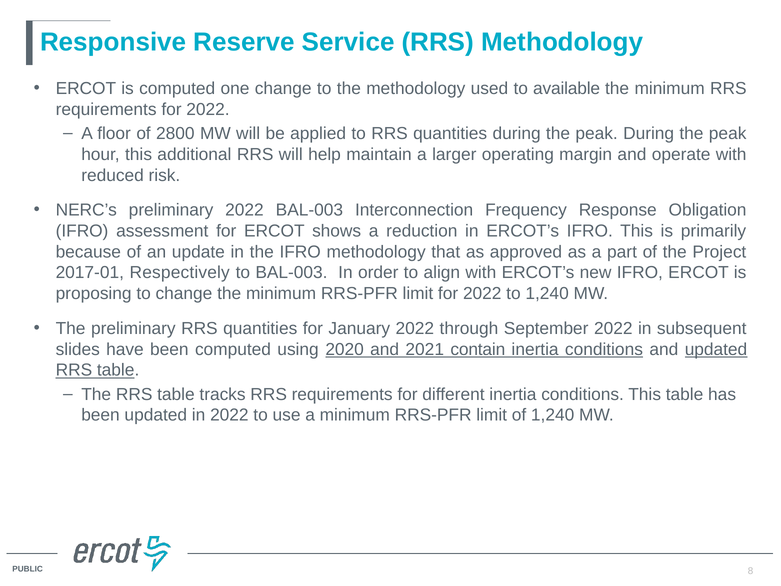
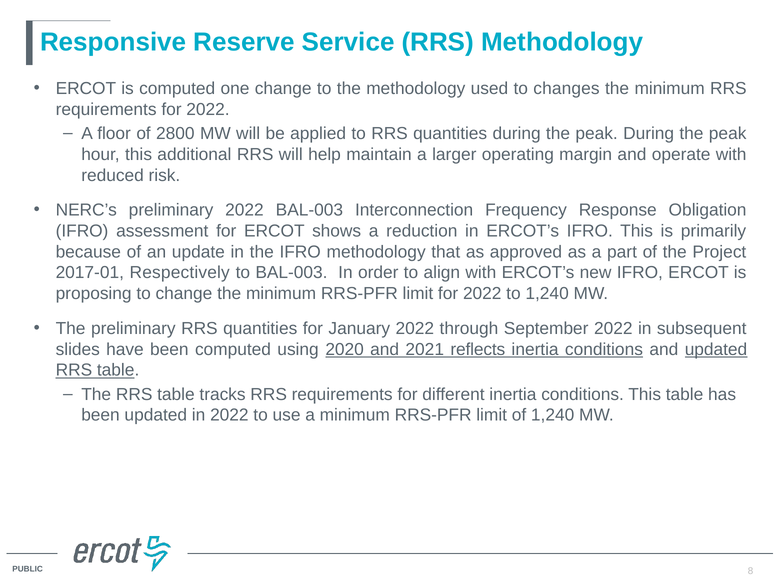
available: available -> changes (566, 89)
contain: contain -> reflects (478, 349)
